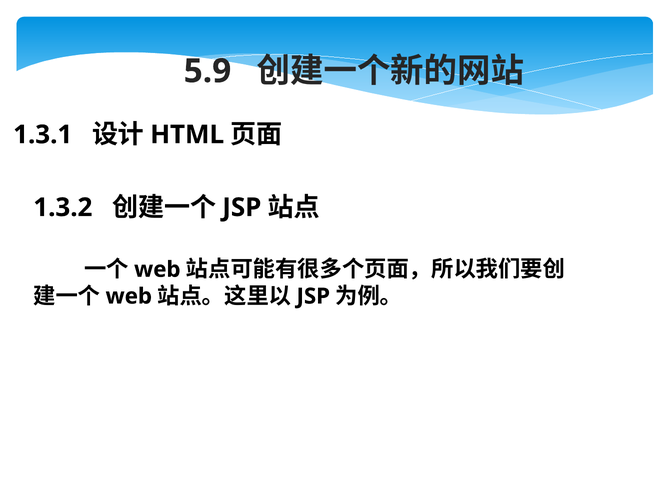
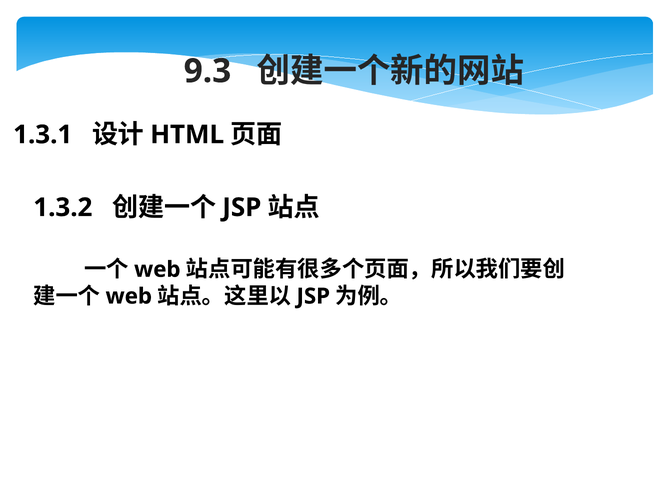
5.9: 5.9 -> 9.3 (207, 71)
